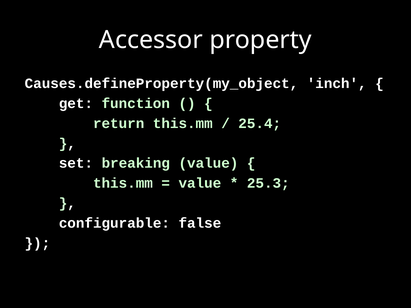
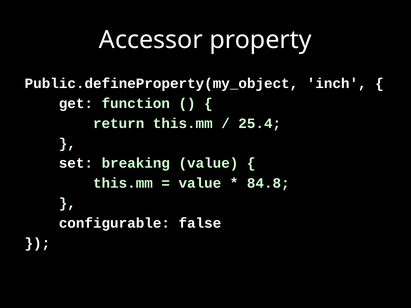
Causes.defineProperty(my_object: Causes.defineProperty(my_object -> Public.defineProperty(my_object (161, 84)
25.3: 25.3 -> 84.8 (268, 183)
